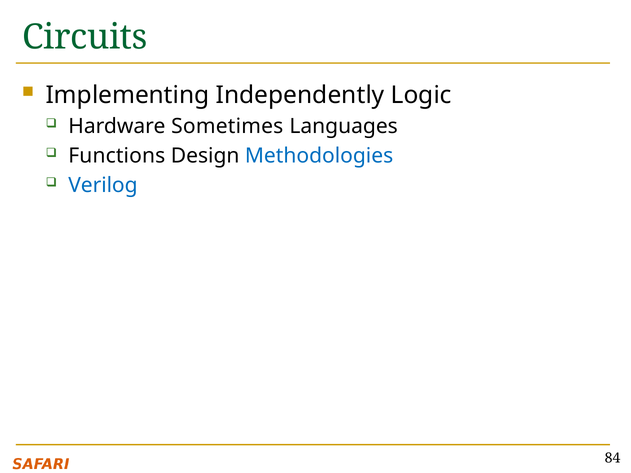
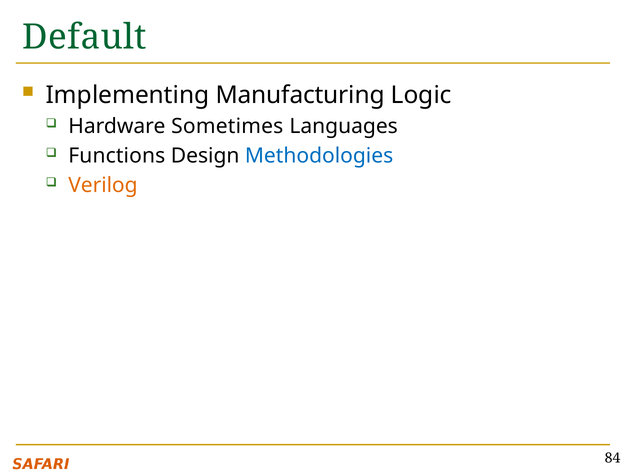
Circuits: Circuits -> Default (85, 37)
Independently: Independently -> Manufacturing (300, 95)
Verilog colour: blue -> orange (103, 185)
